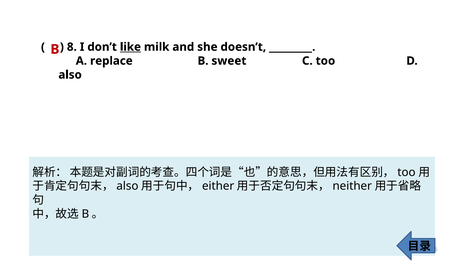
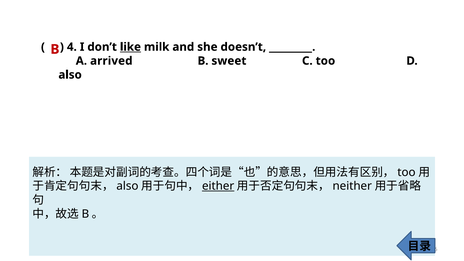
8: 8 -> 4 (72, 47)
replace: replace -> arrived (111, 61)
either underline: none -> present (218, 186)
